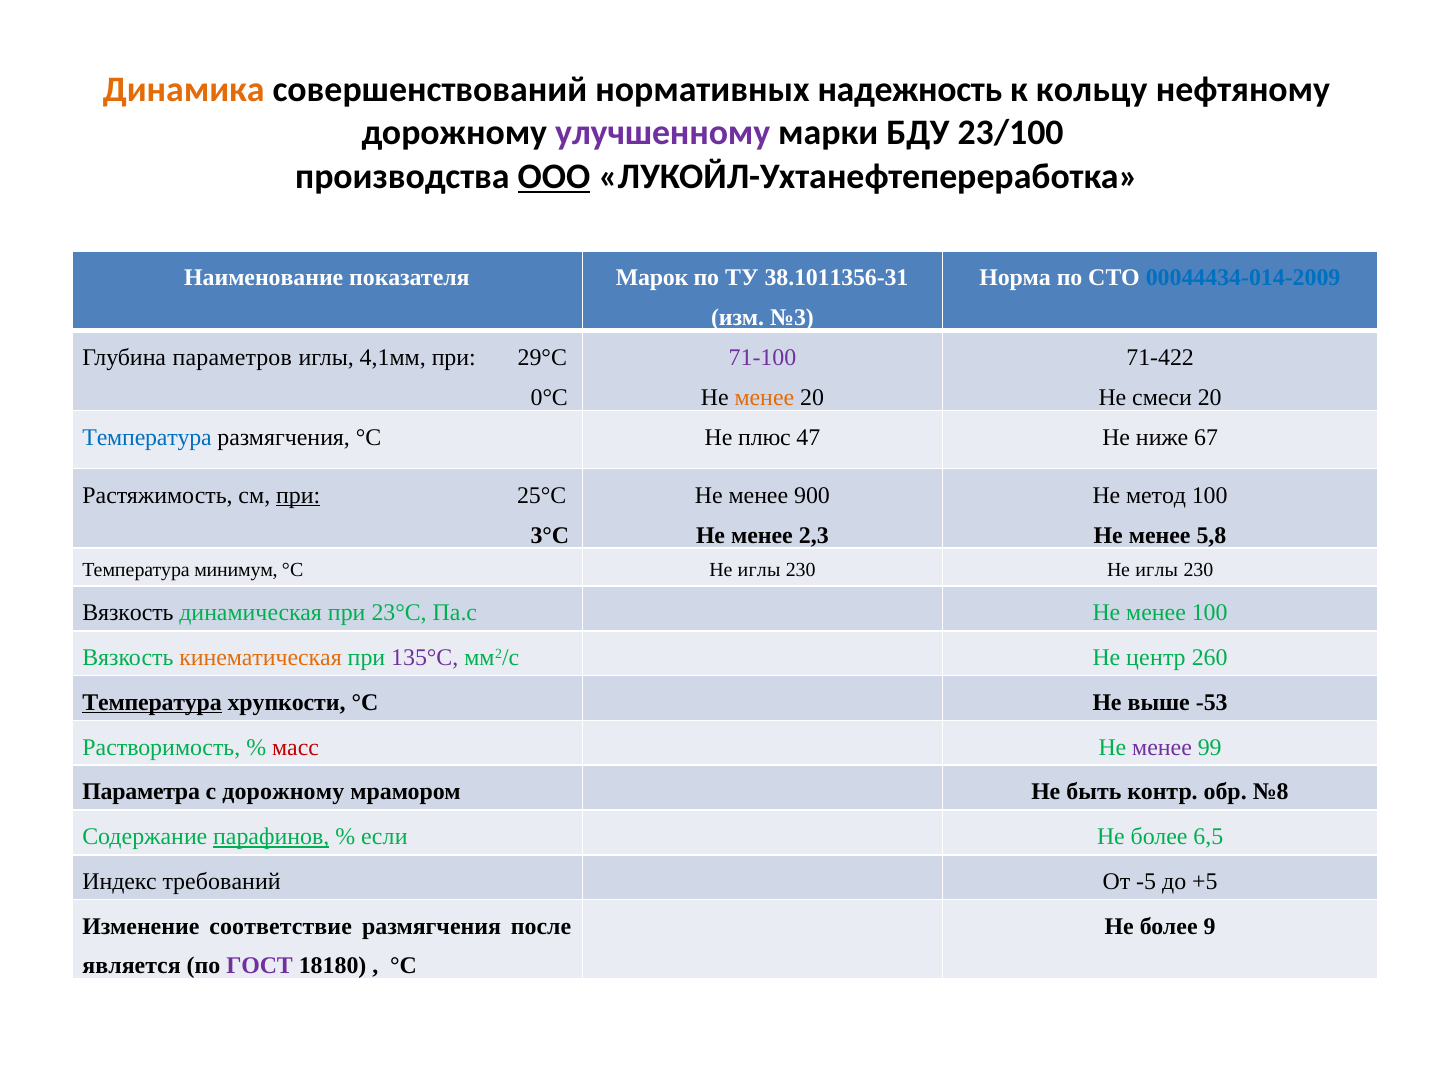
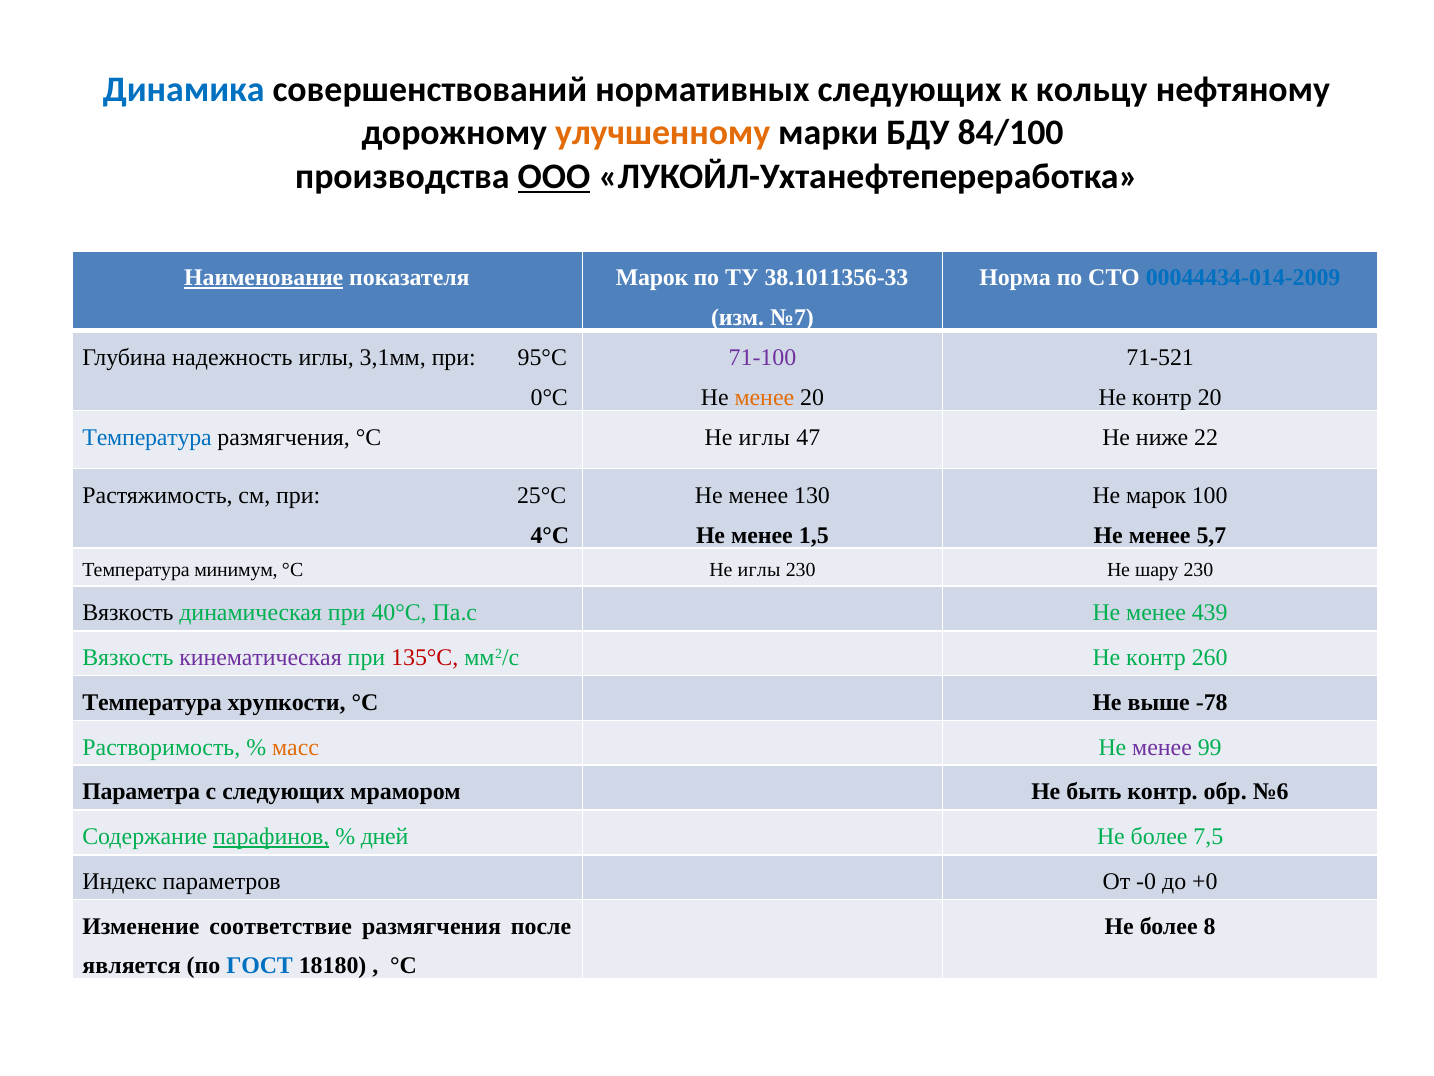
Динамика colour: orange -> blue (184, 89)
нормативных надежность: надежность -> следующих (910, 89)
улучшенному colour: purple -> orange (663, 133)
23/100: 23/100 -> 84/100 (1011, 133)
Наименование underline: none -> present (264, 278)
38.1011356-31: 38.1011356-31 -> 38.1011356-33 (836, 278)
№3: №3 -> №7 (792, 317)
параметров: параметров -> надежность (232, 357)
4,1мм: 4,1мм -> 3,1мм (393, 357)
29°С: 29°С -> 95°С (542, 357)
71-422: 71-422 -> 71-521 (1160, 357)
смеси: смеси -> контр (1162, 397)
размягчения °С Не плюс: плюс -> иглы (764, 437)
67: 67 -> 22 (1206, 437)
при underline: present -> none (298, 495)
900: 900 -> 130 (812, 495)
Не метод: метод -> марок (1156, 495)
3°С: 3°С -> 4°С (550, 535)
2,3: 2,3 -> 1,5 (814, 535)
5,8: 5,8 -> 5,7 (1211, 535)
230 Не иглы: иглы -> шару (1157, 570)
23°С: 23°С -> 40°С (399, 612)
менее 100: 100 -> 439 (1210, 612)
кинематическая colour: orange -> purple (261, 657)
135°С colour: purple -> red (425, 657)
мм2/с Не центр: центр -> контр (1156, 657)
Температура underline: present -> none (152, 702)
-53: -53 -> -78 (1212, 702)
масс colour: red -> orange (296, 747)
с дорожному: дорожному -> следующих (283, 792)
№8: №8 -> №6 (1271, 792)
если: если -> дней (385, 836)
6,5: 6,5 -> 7,5 (1208, 836)
требований: требований -> параметров (222, 881)
-5: -5 -> -0 (1146, 881)
+5: +5 -> +0 (1205, 881)
9: 9 -> 8 (1210, 926)
ГОСТ colour: purple -> blue (260, 966)
